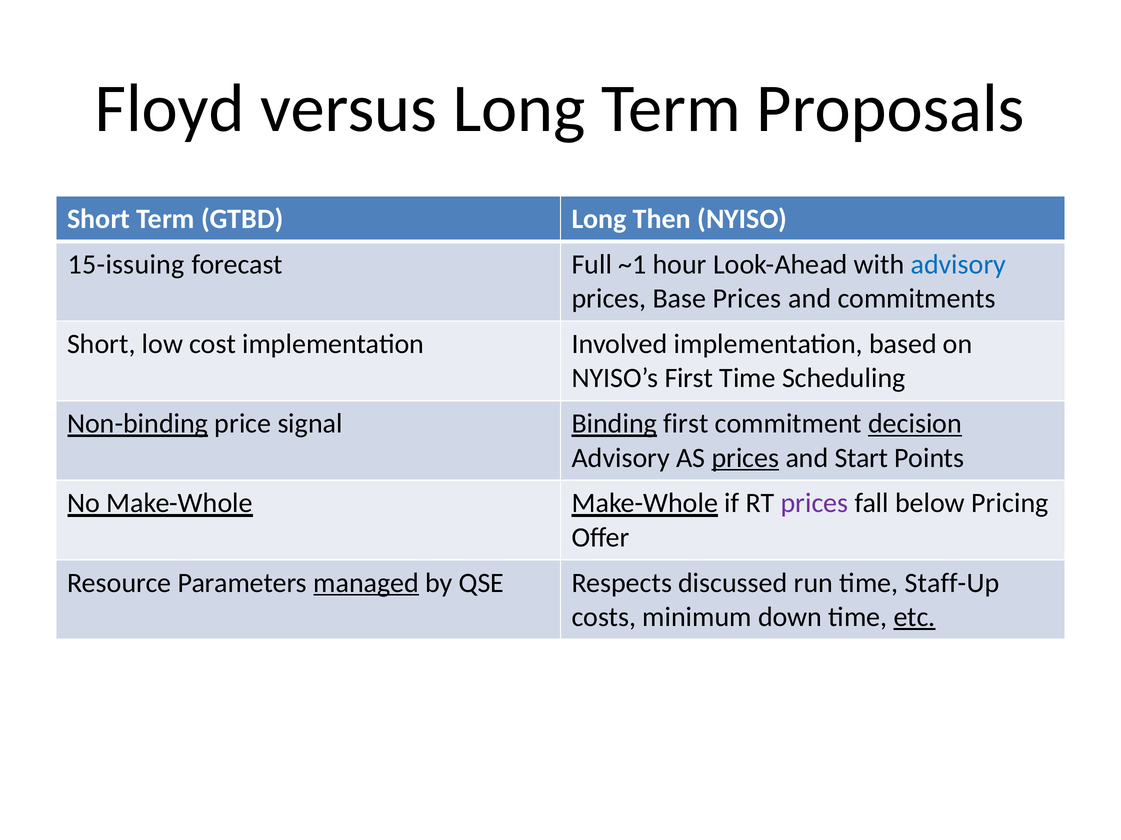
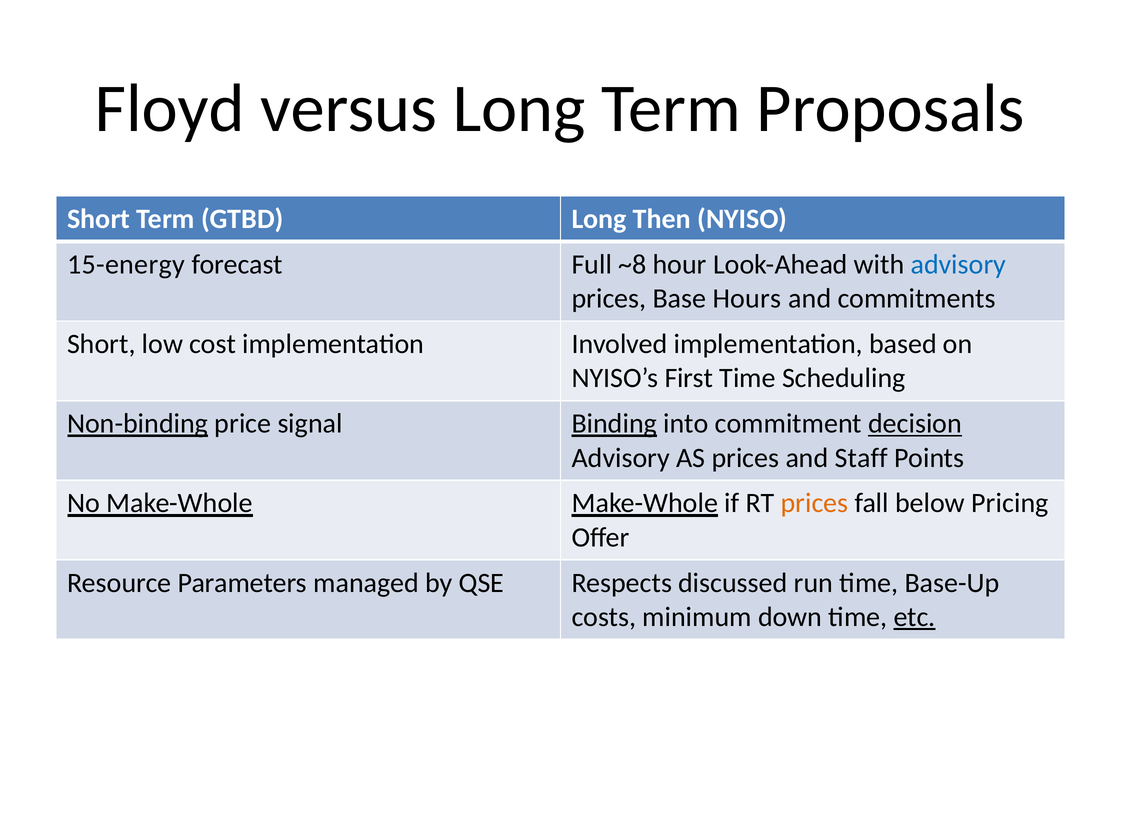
15-issuing: 15-issuing -> 15-energy (126, 265)
~1: ~1 -> ~8 (632, 265)
Base Prices: Prices -> Hours (747, 299)
Binding first: first -> into (686, 424)
prices underline: present -> none (745, 458)
Start: Start -> Staff (861, 458)
prices colour: purple -> orange (814, 504)
managed underline: present -> none (366, 583)
Staff-Up: Staff-Up -> Base-Up (952, 583)
